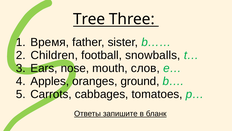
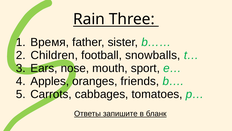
Tree: Tree -> Rain (89, 19)
слов: слов -> sport (145, 68)
ground: ground -> friends (140, 81)
